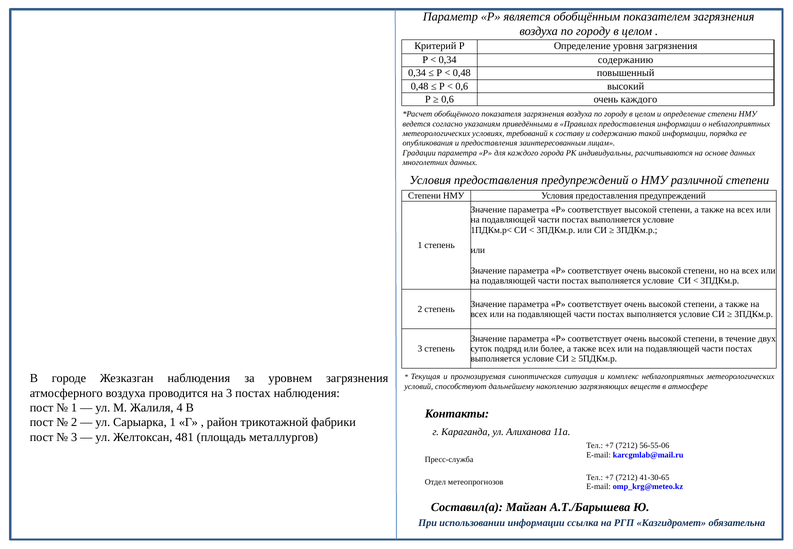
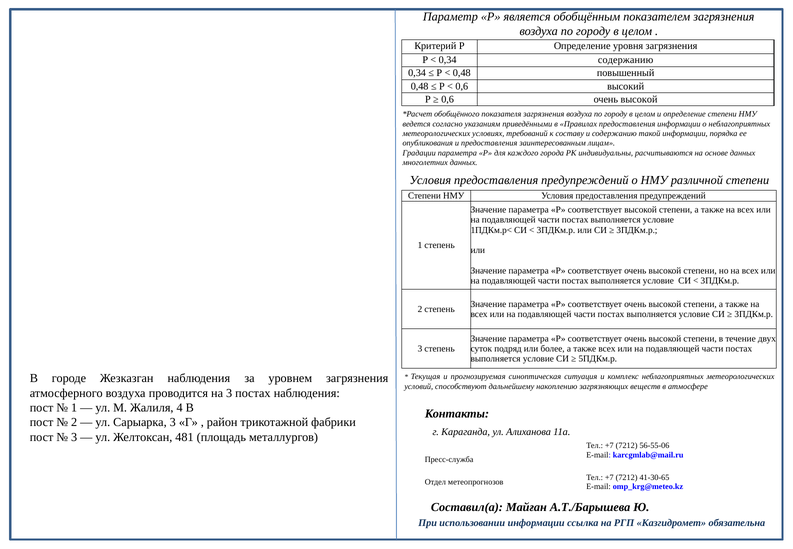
0,6 очень каждого: каждого -> высокой (639, 99)
Сарыарка 1: 1 -> 3 (173, 422)
